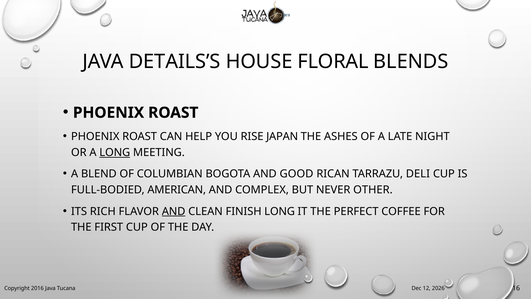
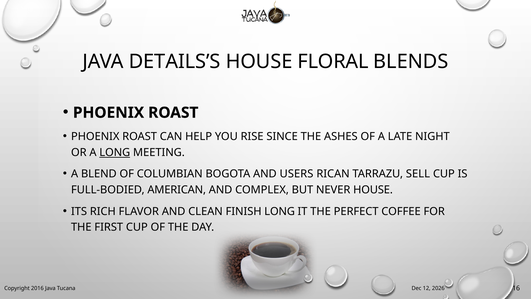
JAPAN: JAPAN -> SINCE (282, 136)
GOOD: GOOD -> USERS (297, 174)
DELI: DELI -> SELL (418, 174)
NEVER OTHER: OTHER -> HOUSE (373, 190)
AND underline: present -> none (174, 211)
